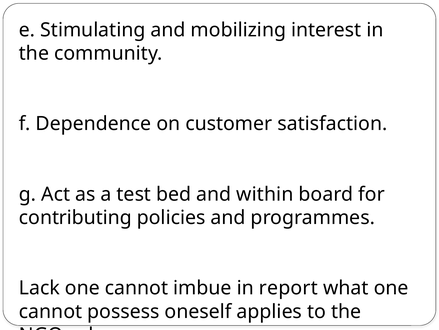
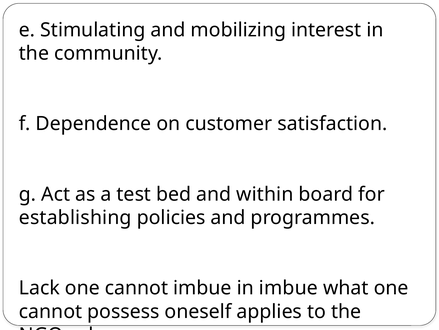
contributing: contributing -> establishing (75, 217)
in report: report -> imbue (288, 287)
